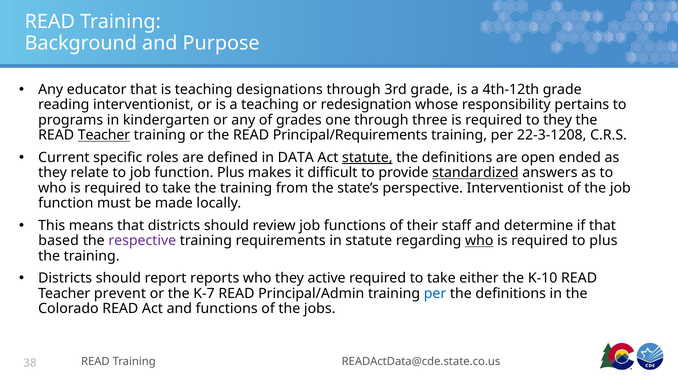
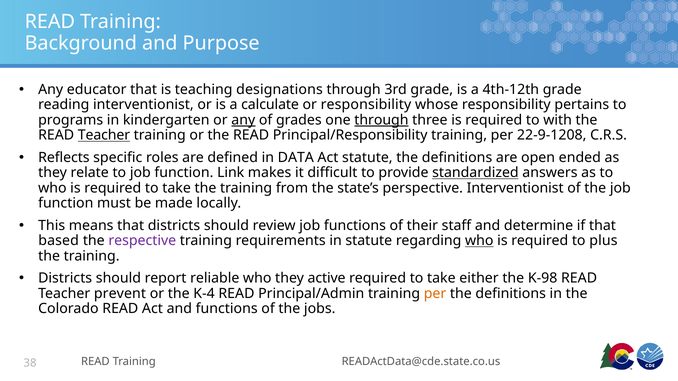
a teaching: teaching -> calculate (270, 105)
or redesignation: redesignation -> responsibility (366, 105)
any underline: none -> present (243, 120)
through underline: none -> present (381, 120)
to they: they -> with (558, 120)
Principal/Requirements: Principal/Requirements -> Principal/Responsibility (350, 135)
22-3-1208: 22-3-1208 -> 22-9-1208 (552, 135)
Current: Current -> Reflects (64, 158)
statute underline: present -> none (367, 158)
function Plus: Plus -> Link (231, 173)
reports: reports -> reliable (215, 279)
K-10: K-10 -> K-98 (543, 279)
K-7: K-7 -> K-4 (204, 294)
per colour: blue -> orange (435, 294)
